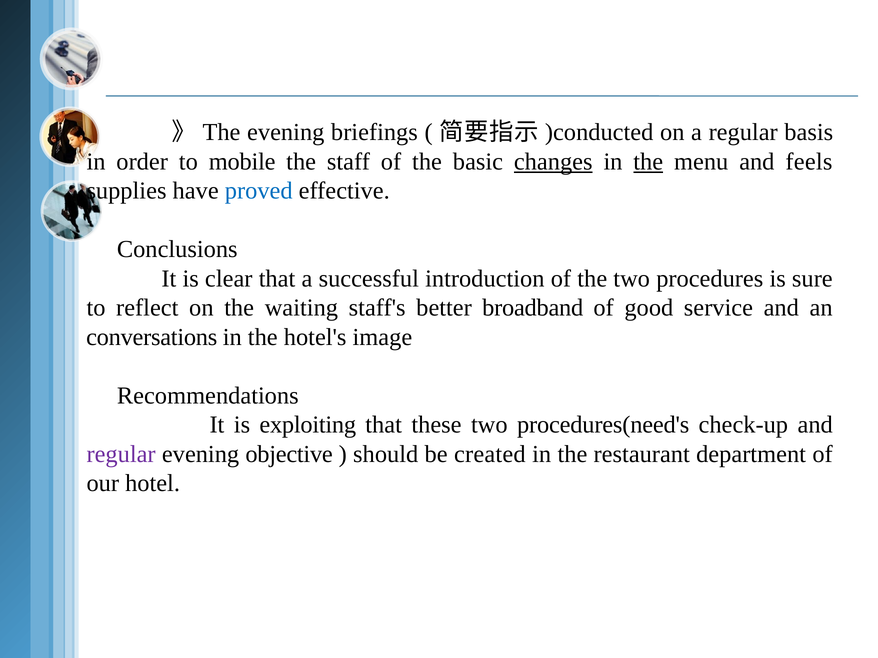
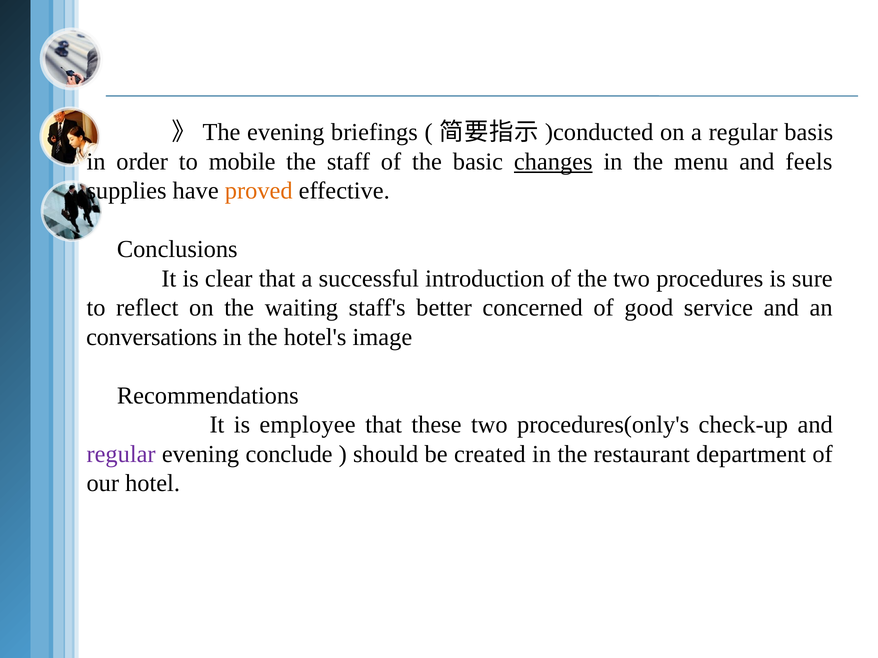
the underline: present -> none (648, 162)
proved colour: blue -> orange (259, 191)
broadband: broadband -> concerned (533, 308)
exploiting: exploiting -> employee (308, 425)
procedures(need's: procedures(need's -> procedures(only's (603, 425)
objective: objective -> conclude (289, 455)
